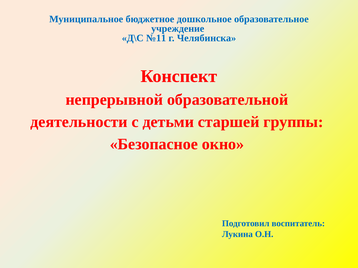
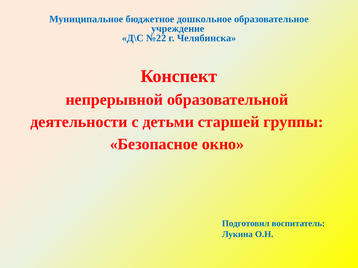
№11: №11 -> №22 (156, 38)
